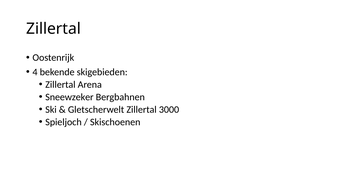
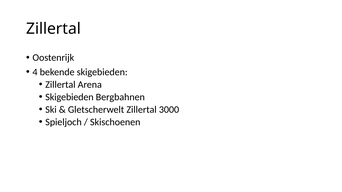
Sneewzeker: Sneewzeker -> Skigebieden (69, 97)
